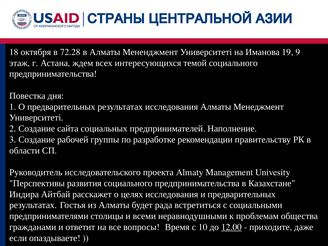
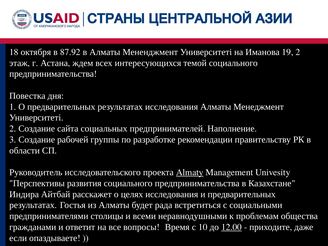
72.28: 72.28 -> 87.92 (70, 52)
19 9: 9 -> 2 (298, 52)
Almaty underline: none -> present (190, 172)
